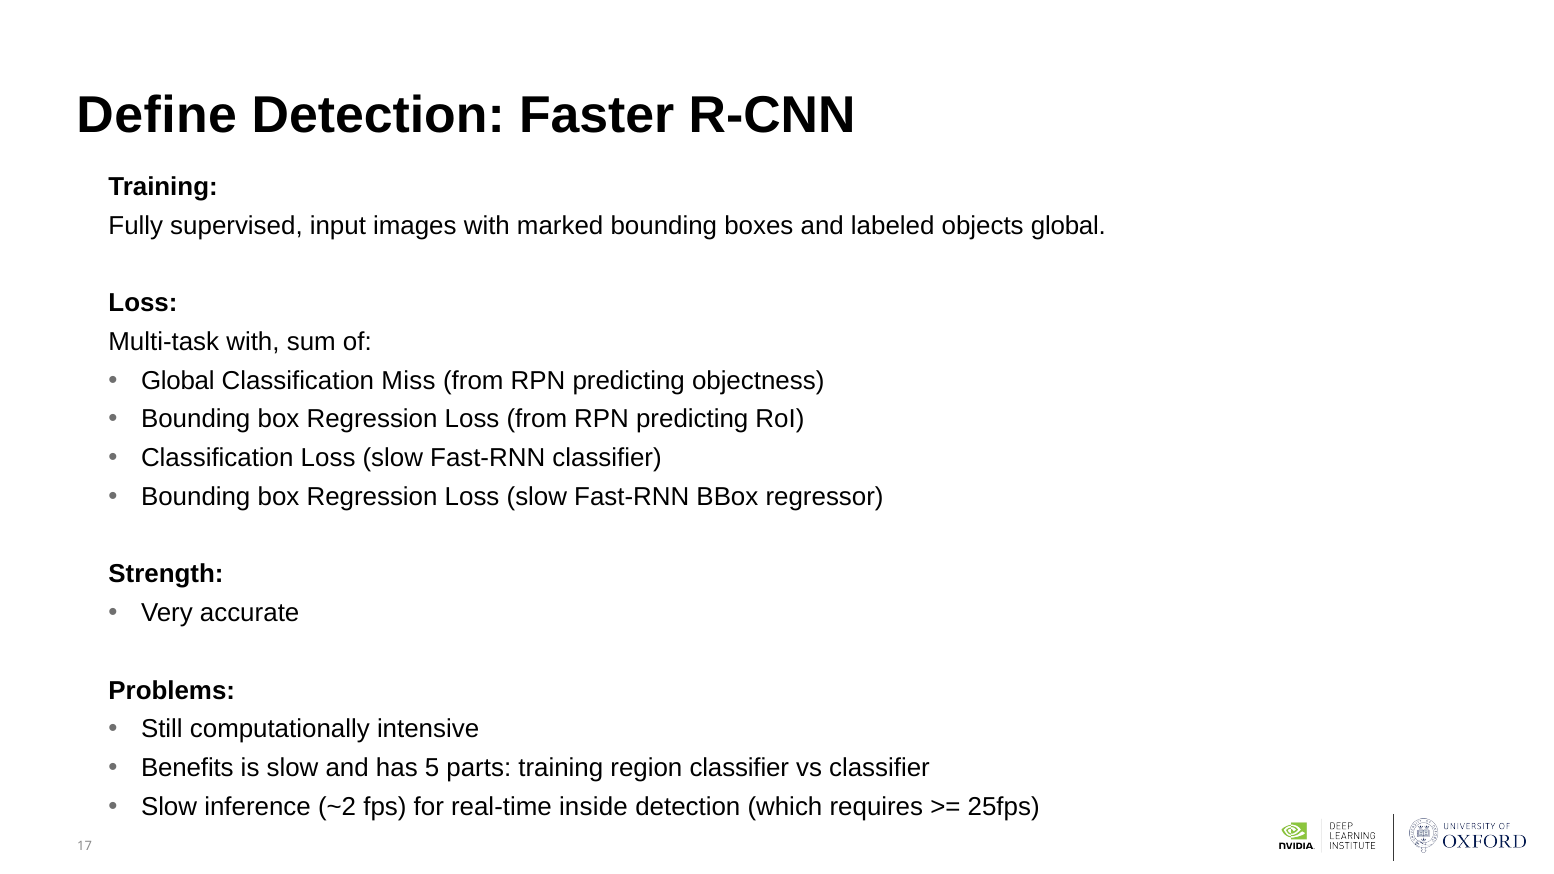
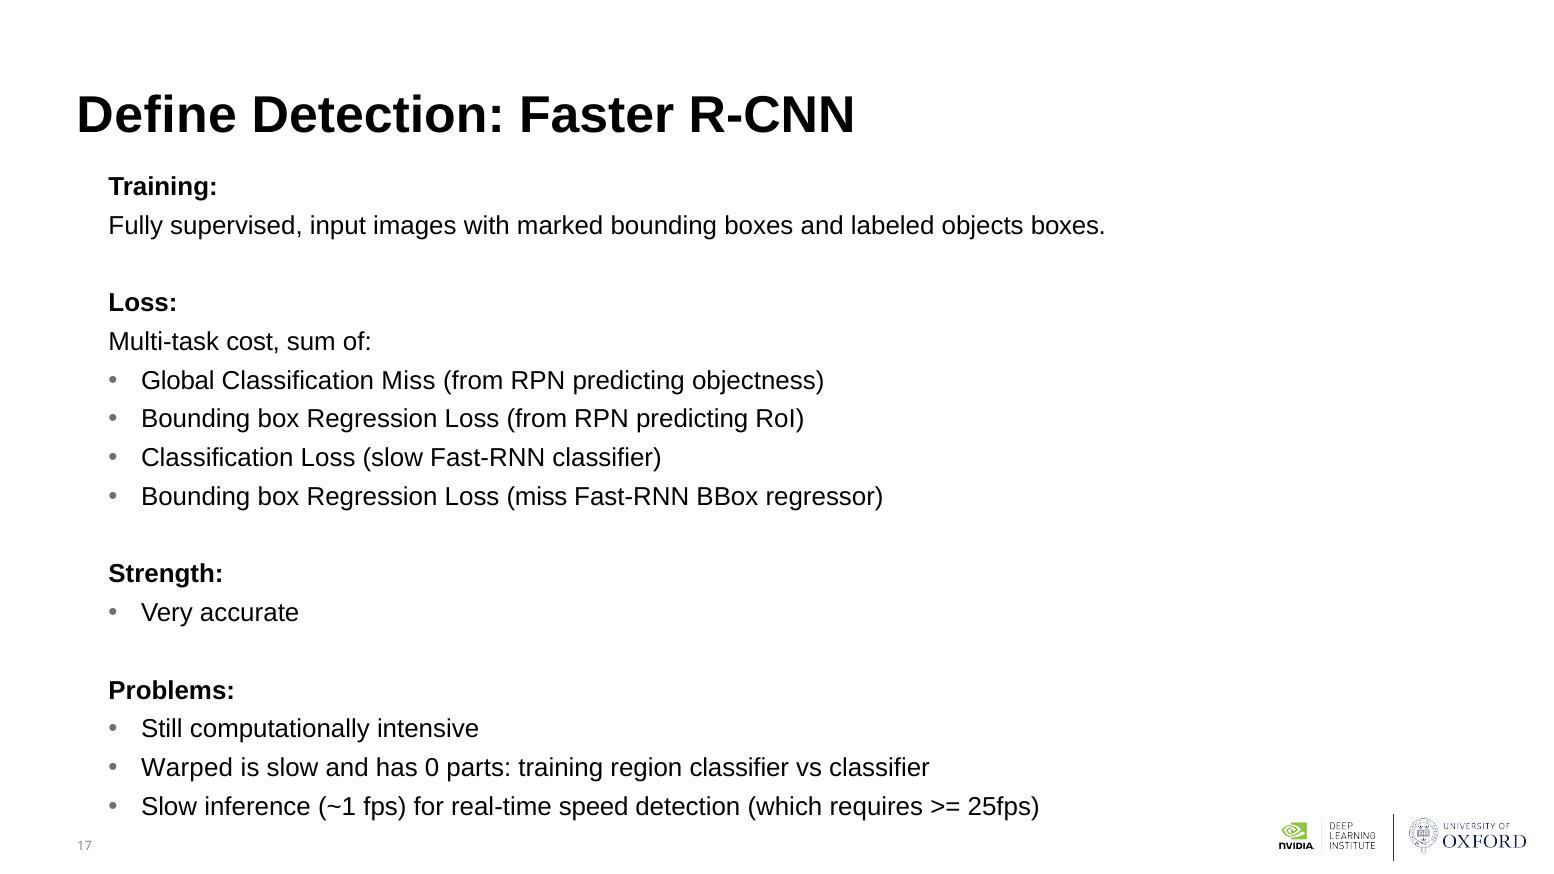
objects global: global -> boxes (1068, 226)
Multi-task with: with -> cost (253, 342)
Regression Loss slow: slow -> miss (537, 497)
Benefits: Benefits -> Warped (187, 768)
5: 5 -> 0 (432, 768)
~2: ~2 -> ~1 (337, 807)
inside: inside -> speed (594, 807)
